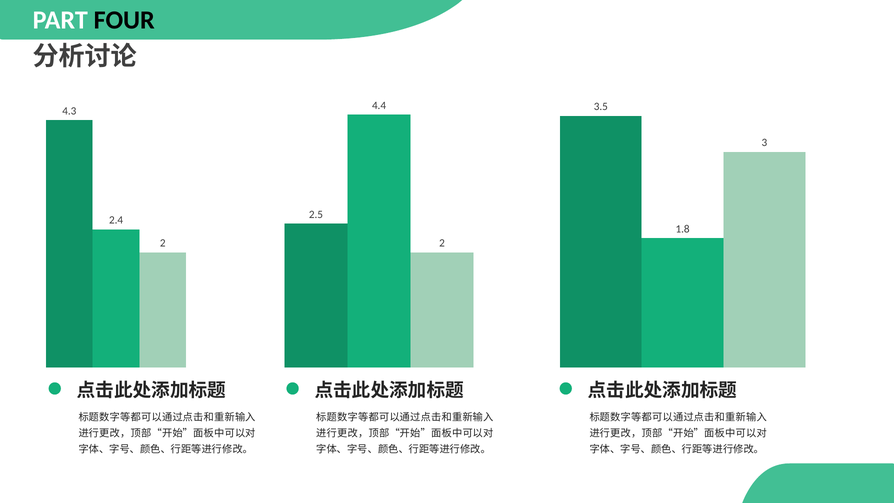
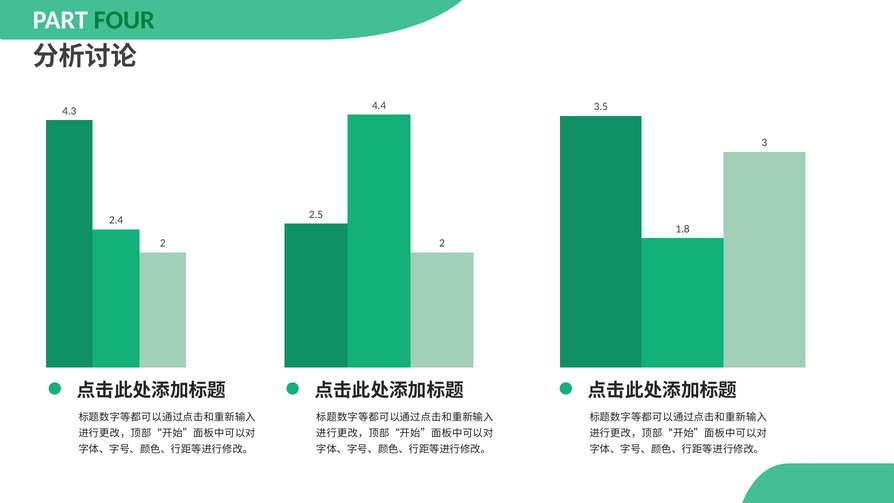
FOUR colour: black -> green (124, 20)
